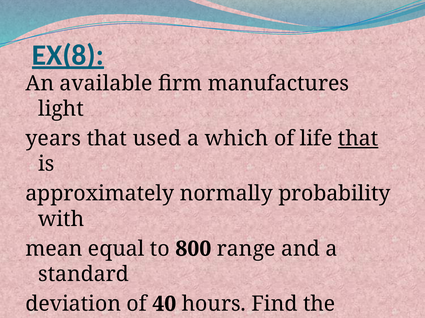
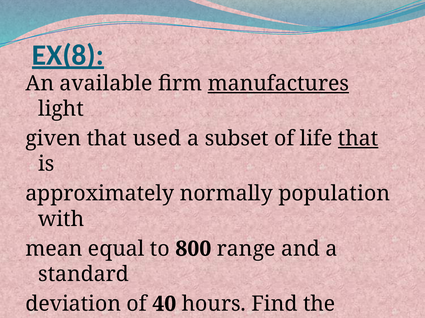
manufactures underline: none -> present (278, 84)
years: years -> given (53, 139)
which: which -> subset (237, 139)
normally probability: probability -> population (334, 194)
